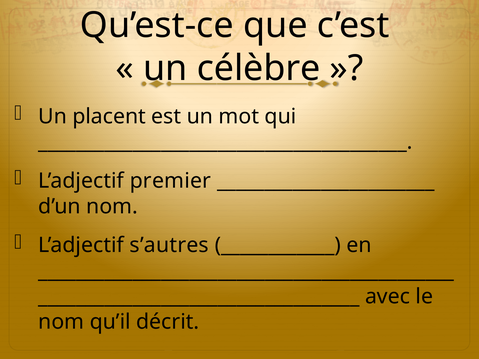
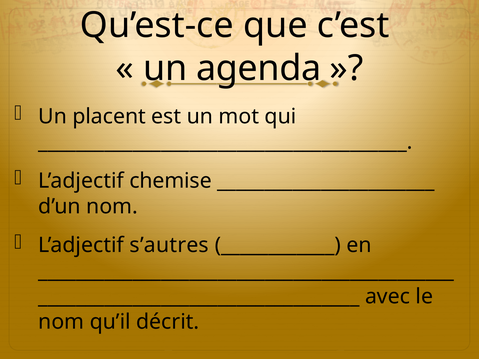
célèbre: célèbre -> agenda (259, 68)
premier: premier -> chemise (171, 181)
